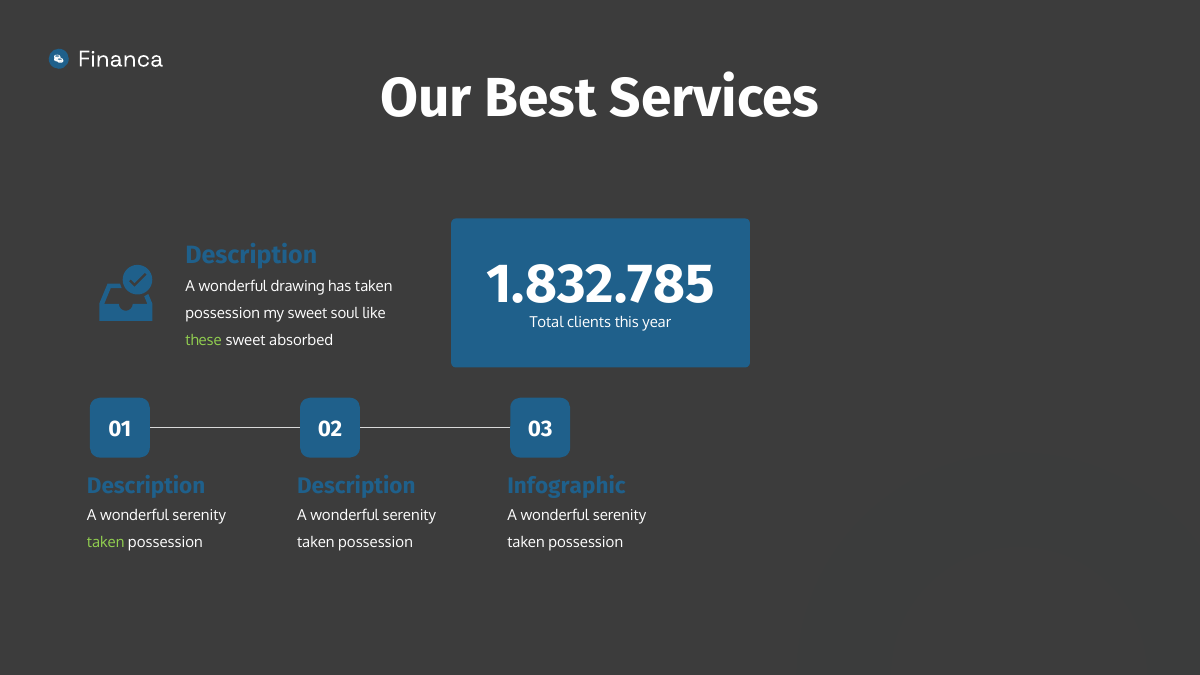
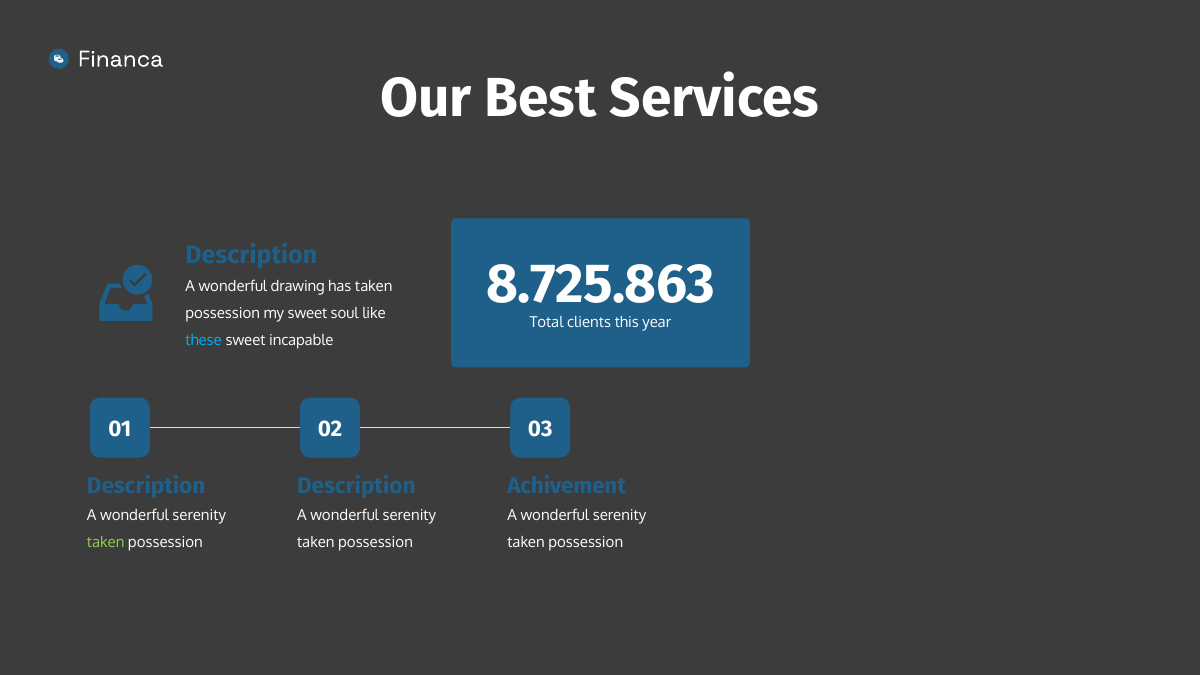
1.832.785: 1.832.785 -> 8.725.863 (601, 285)
these colour: light green -> light blue (204, 340)
absorbed: absorbed -> incapable (301, 340)
Infographic: Infographic -> Achivement (567, 487)
